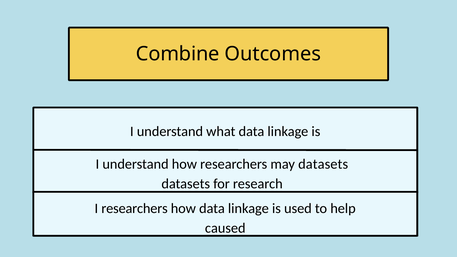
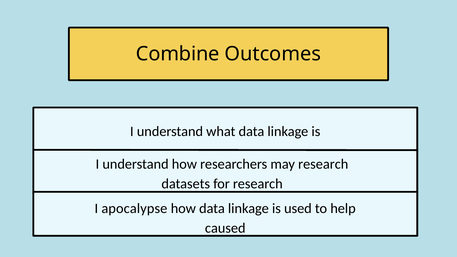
may datasets: datasets -> research (323, 164)
I researchers: researchers -> apocalypse (134, 209)
